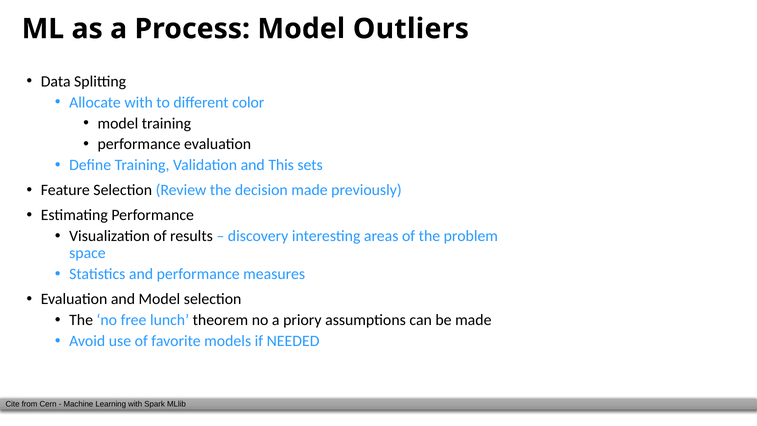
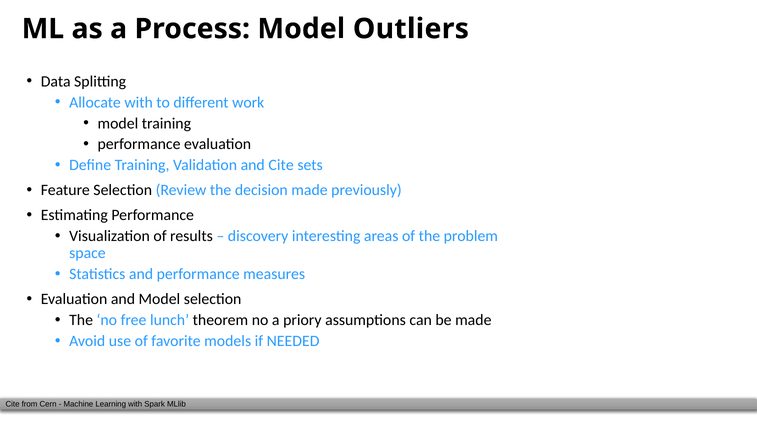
color: color -> work (248, 102)
and This: This -> Cite (281, 165)
